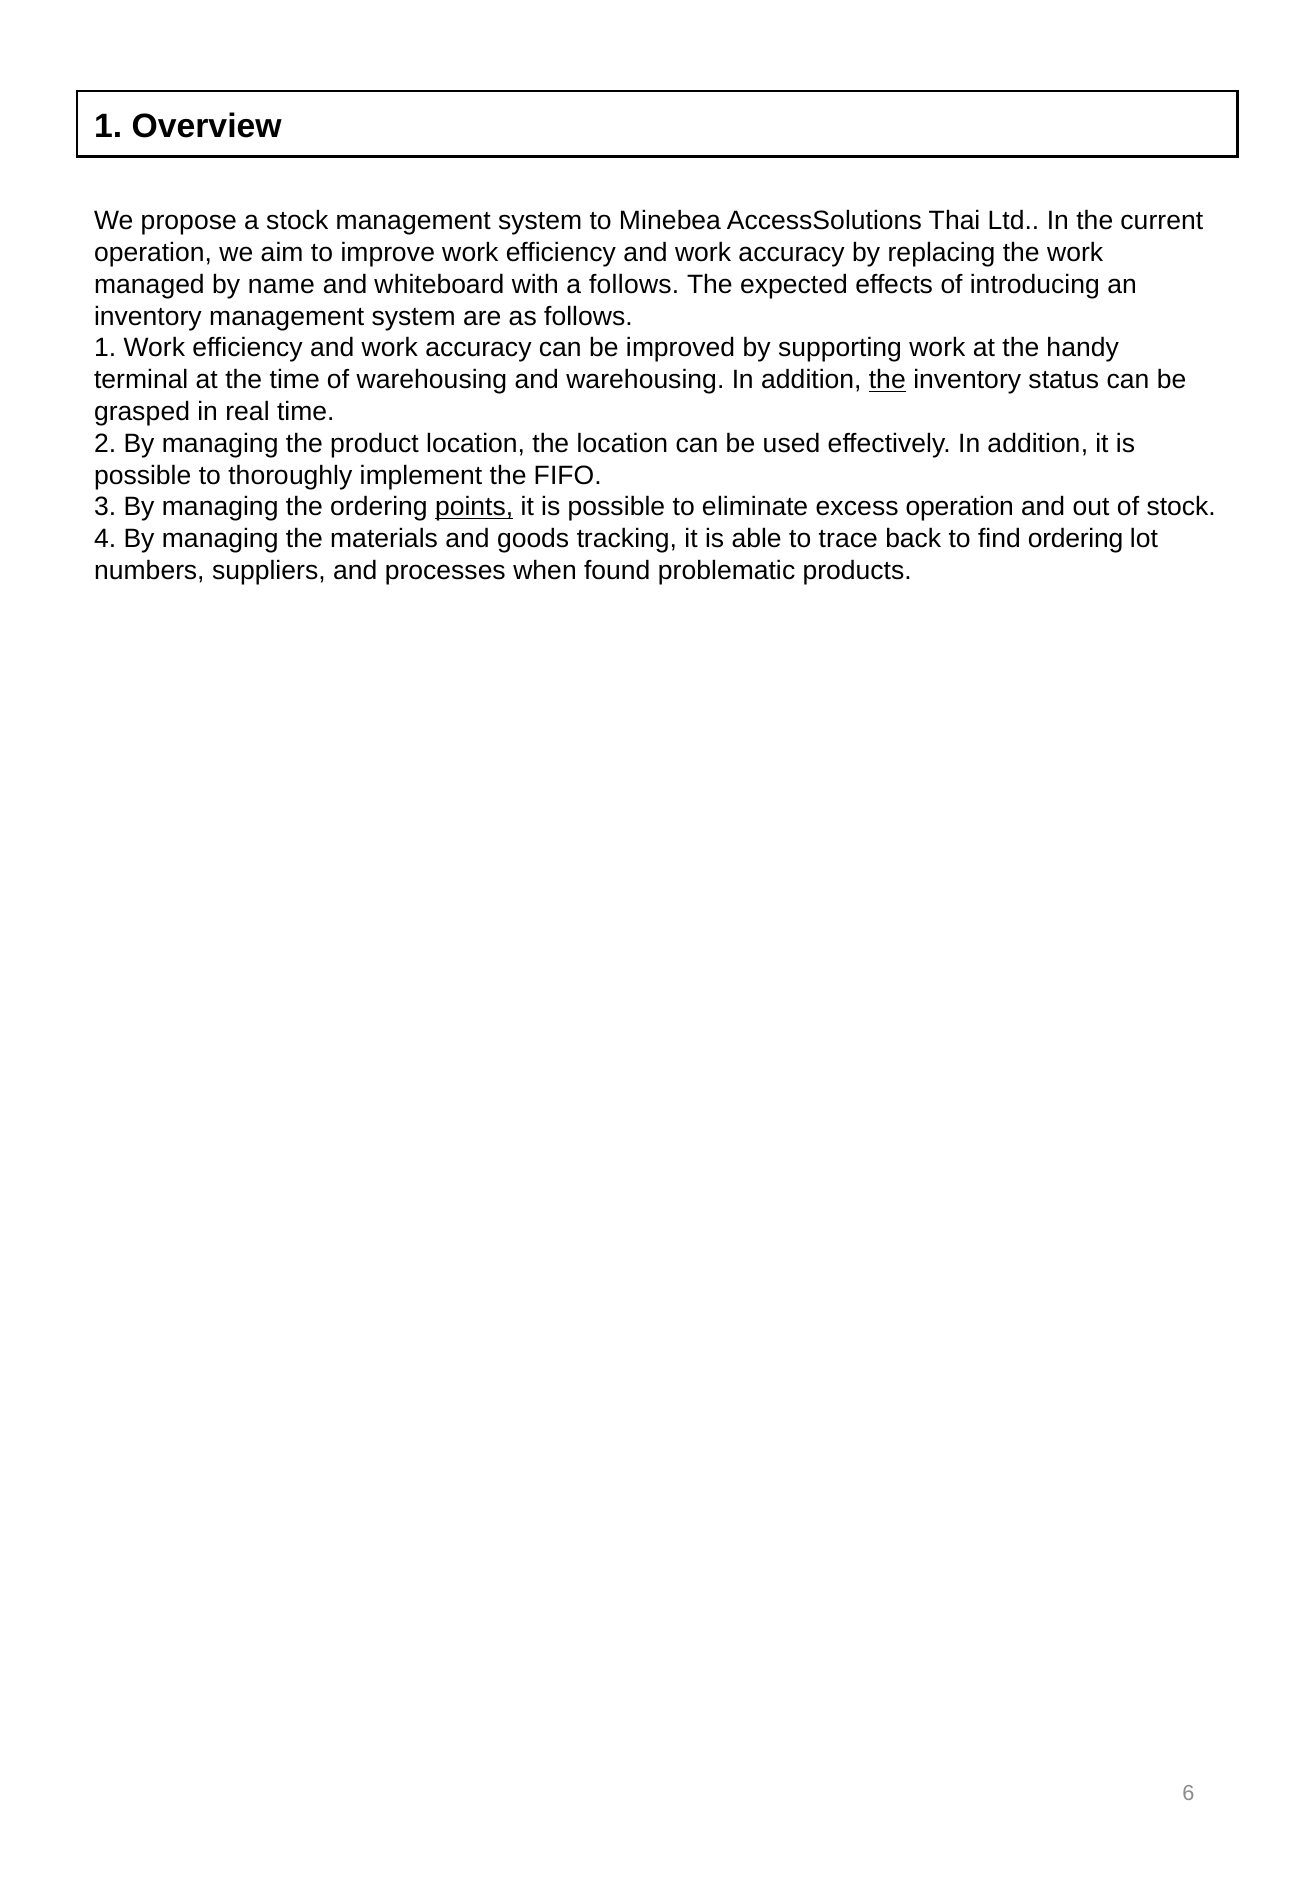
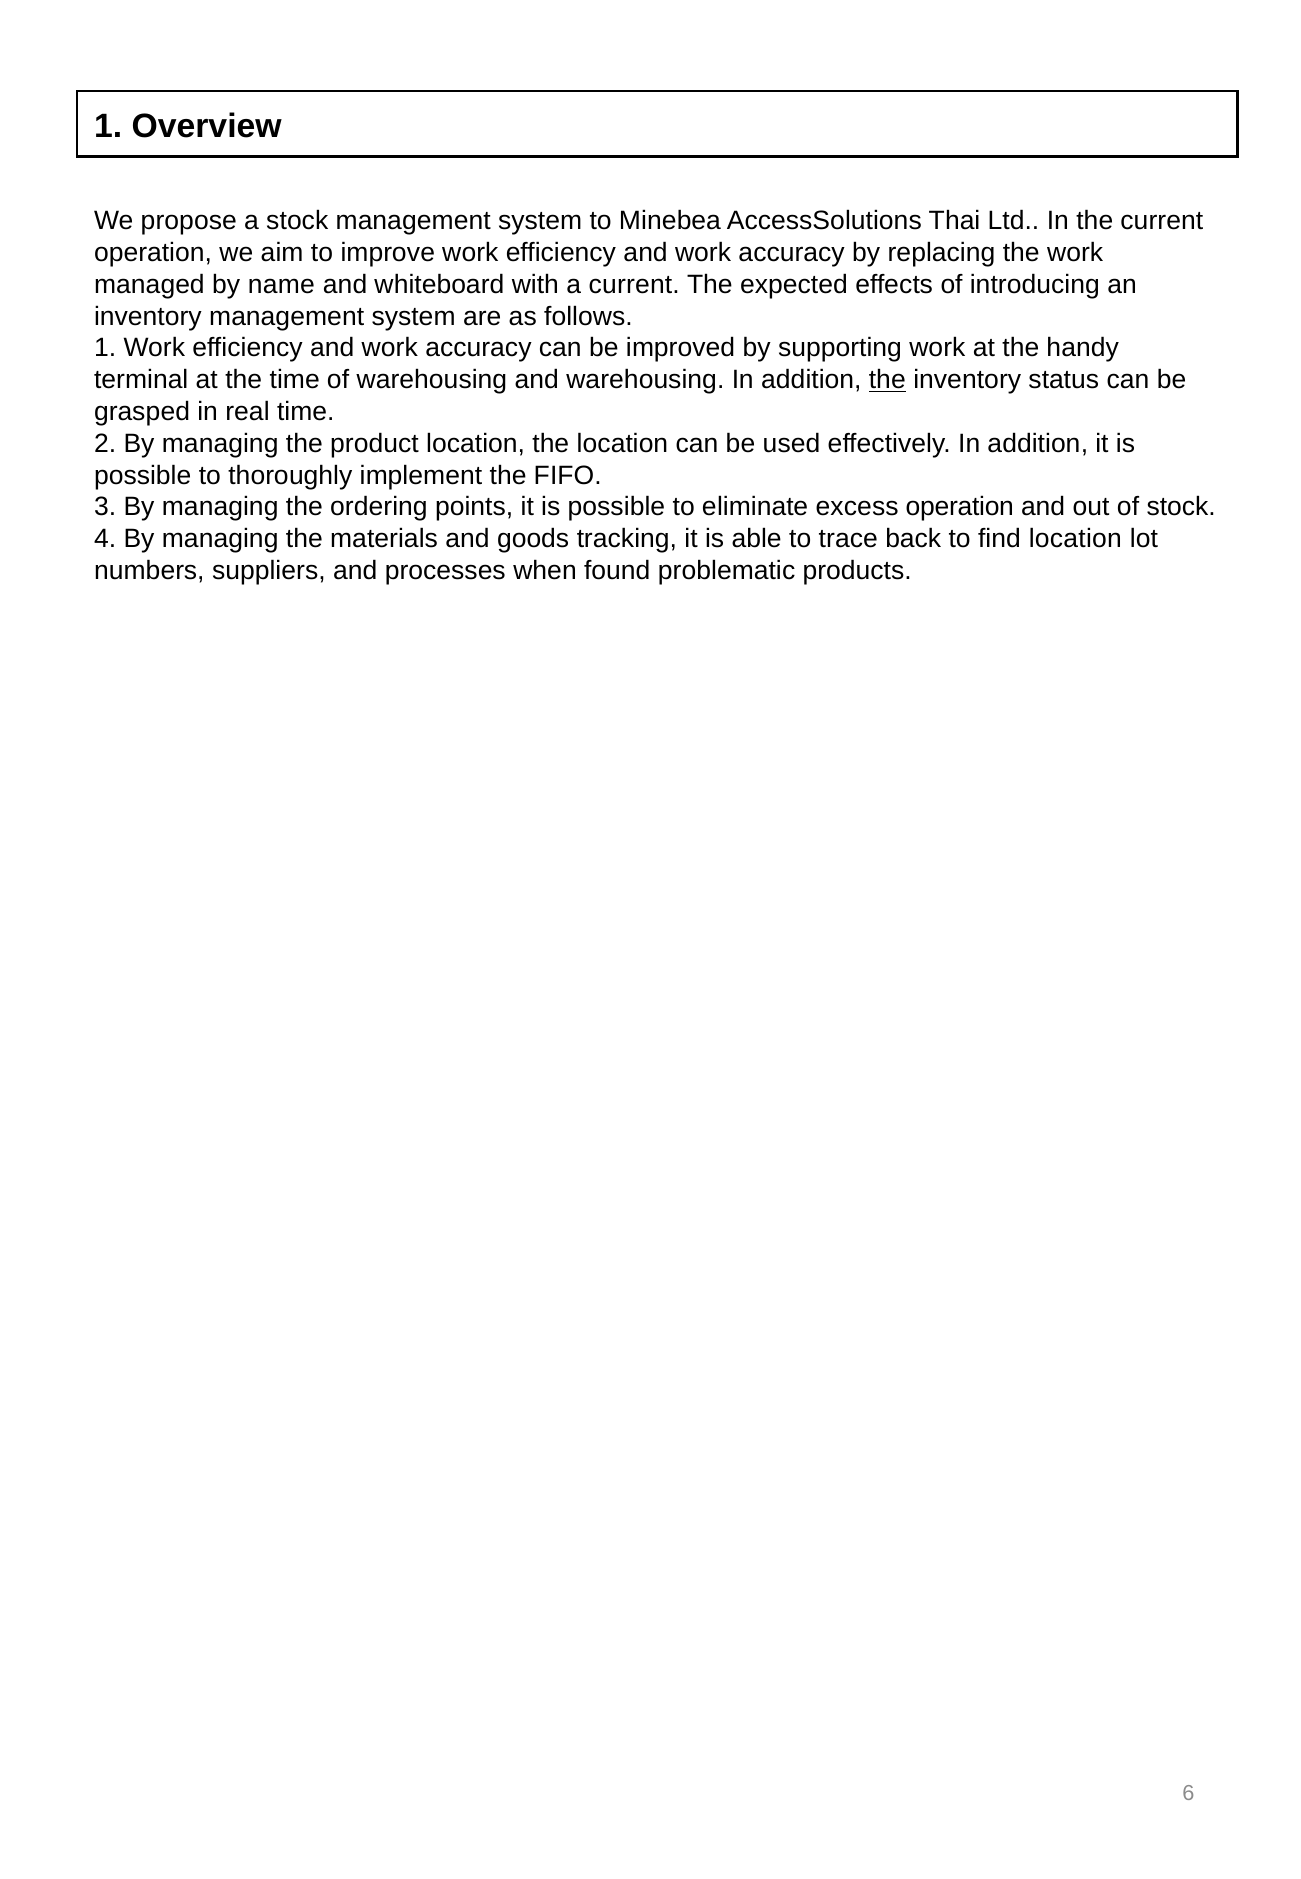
a follows: follows -> current (634, 285)
points underline: present -> none (474, 507)
find ordering: ordering -> location (1075, 539)
